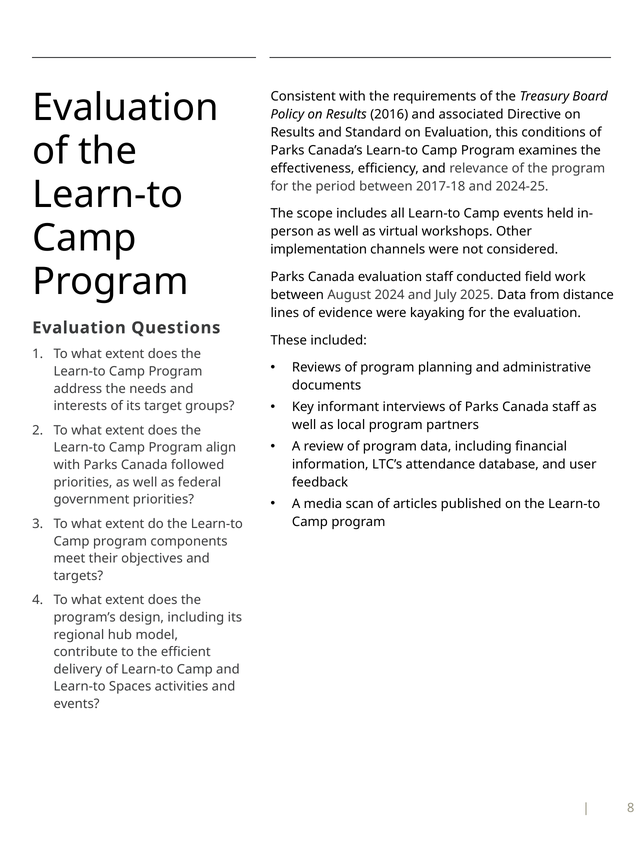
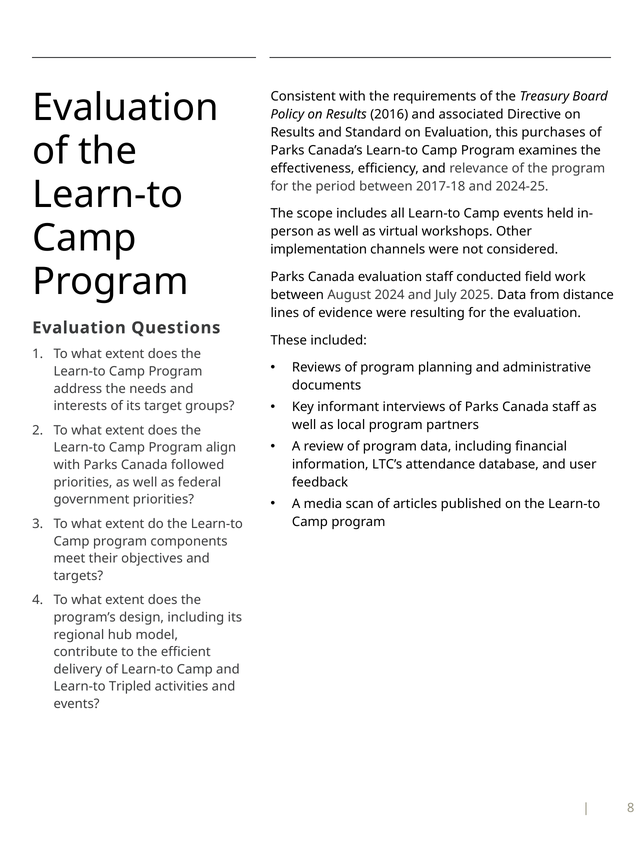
conditions: conditions -> purchases (554, 133)
kayaking: kayaking -> resulting (437, 313)
Spaces: Spaces -> Tripled (130, 687)
